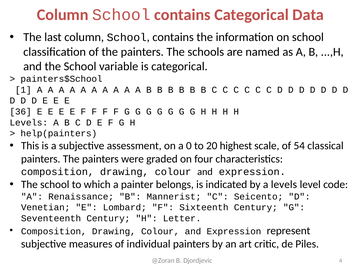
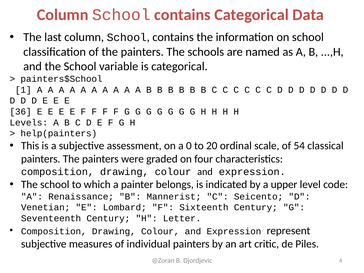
highest: highest -> ordinal (236, 146)
a levels: levels -> upper (284, 185)
